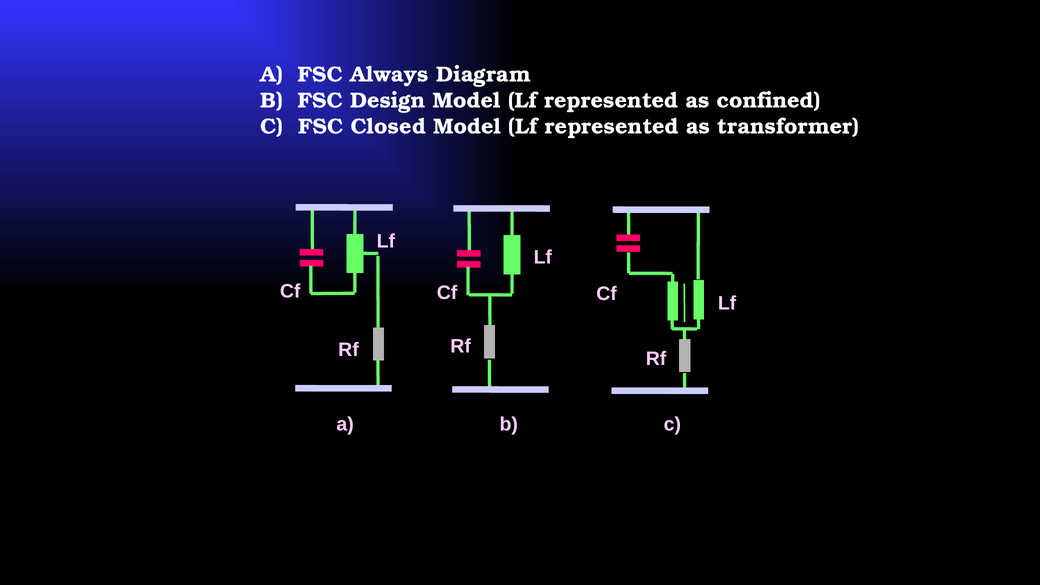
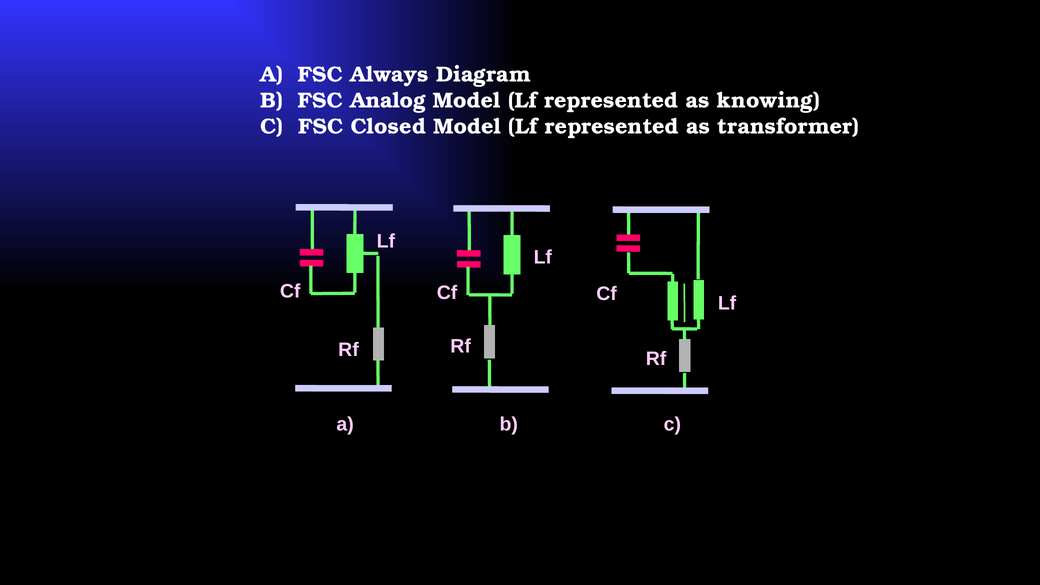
Design: Design -> Analog (388, 101)
confined: confined -> knowing (769, 101)
